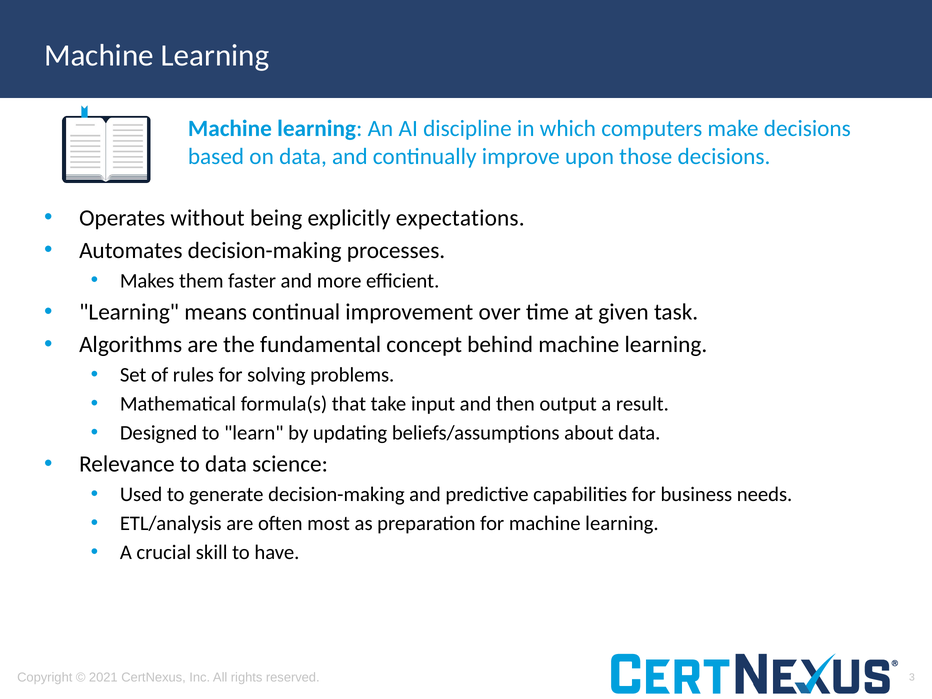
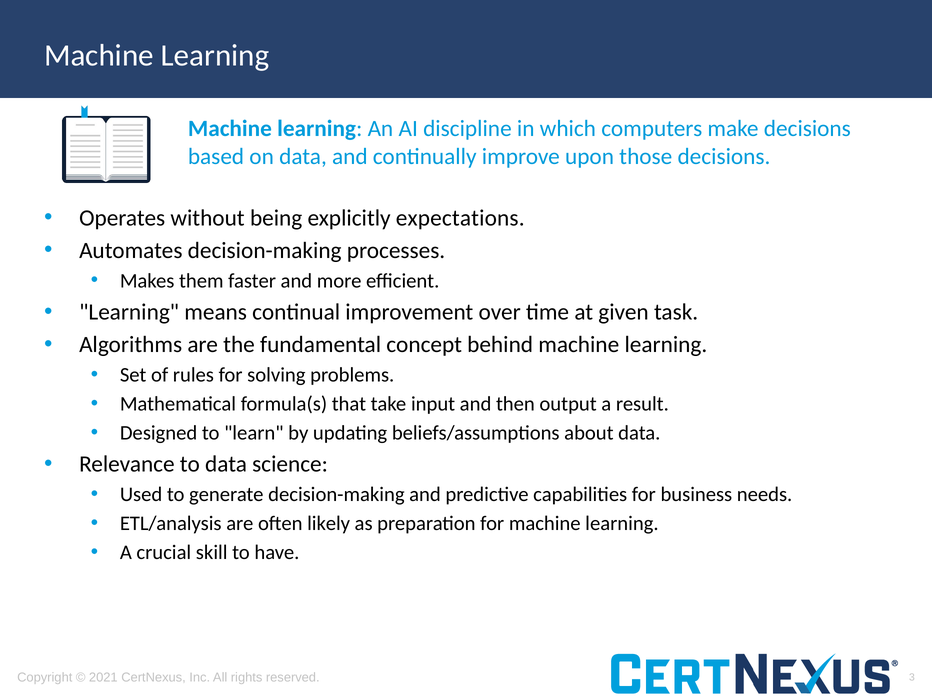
most: most -> likely (329, 524)
